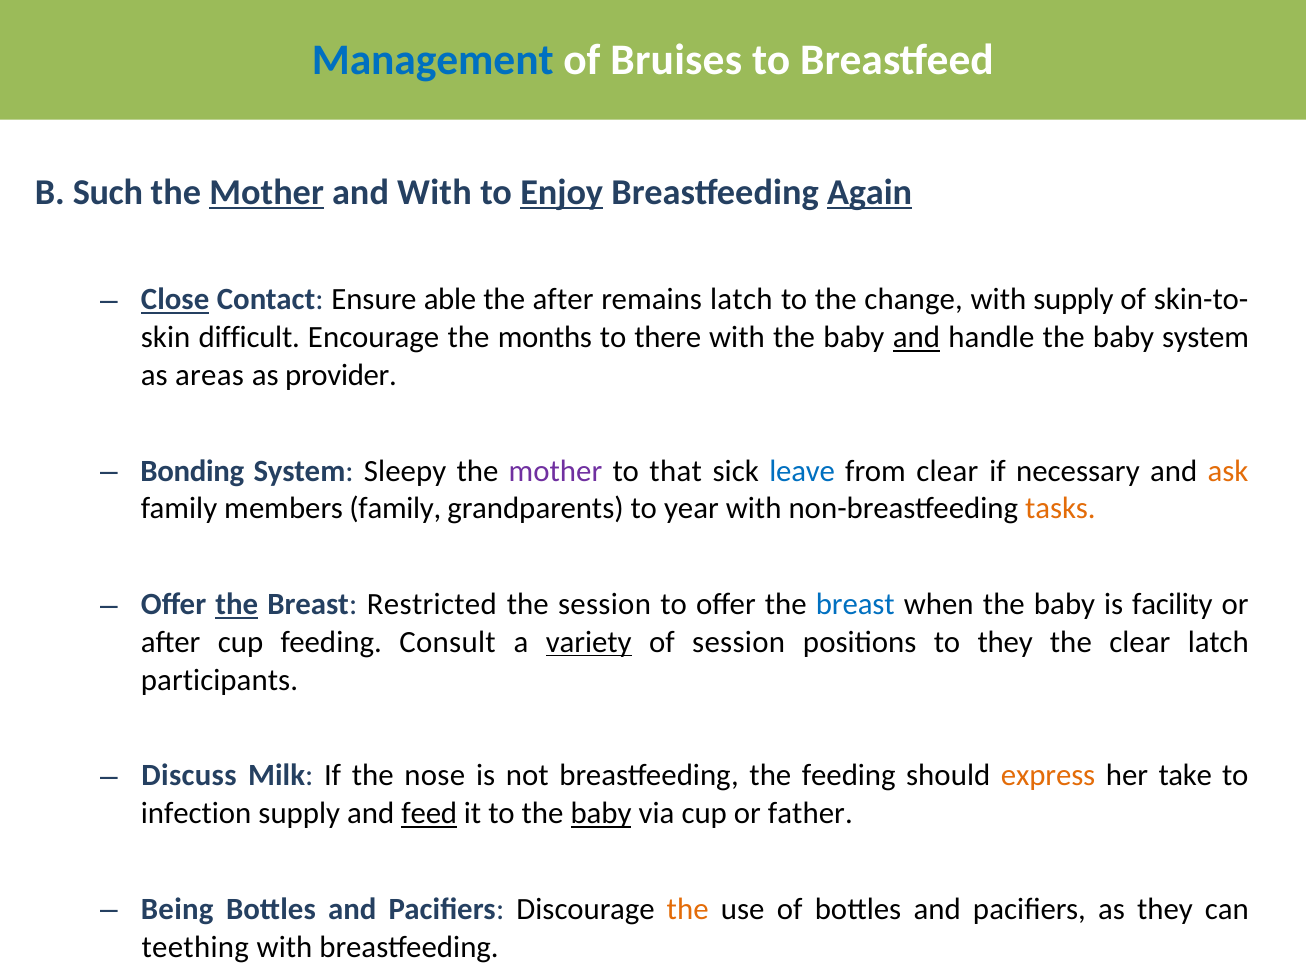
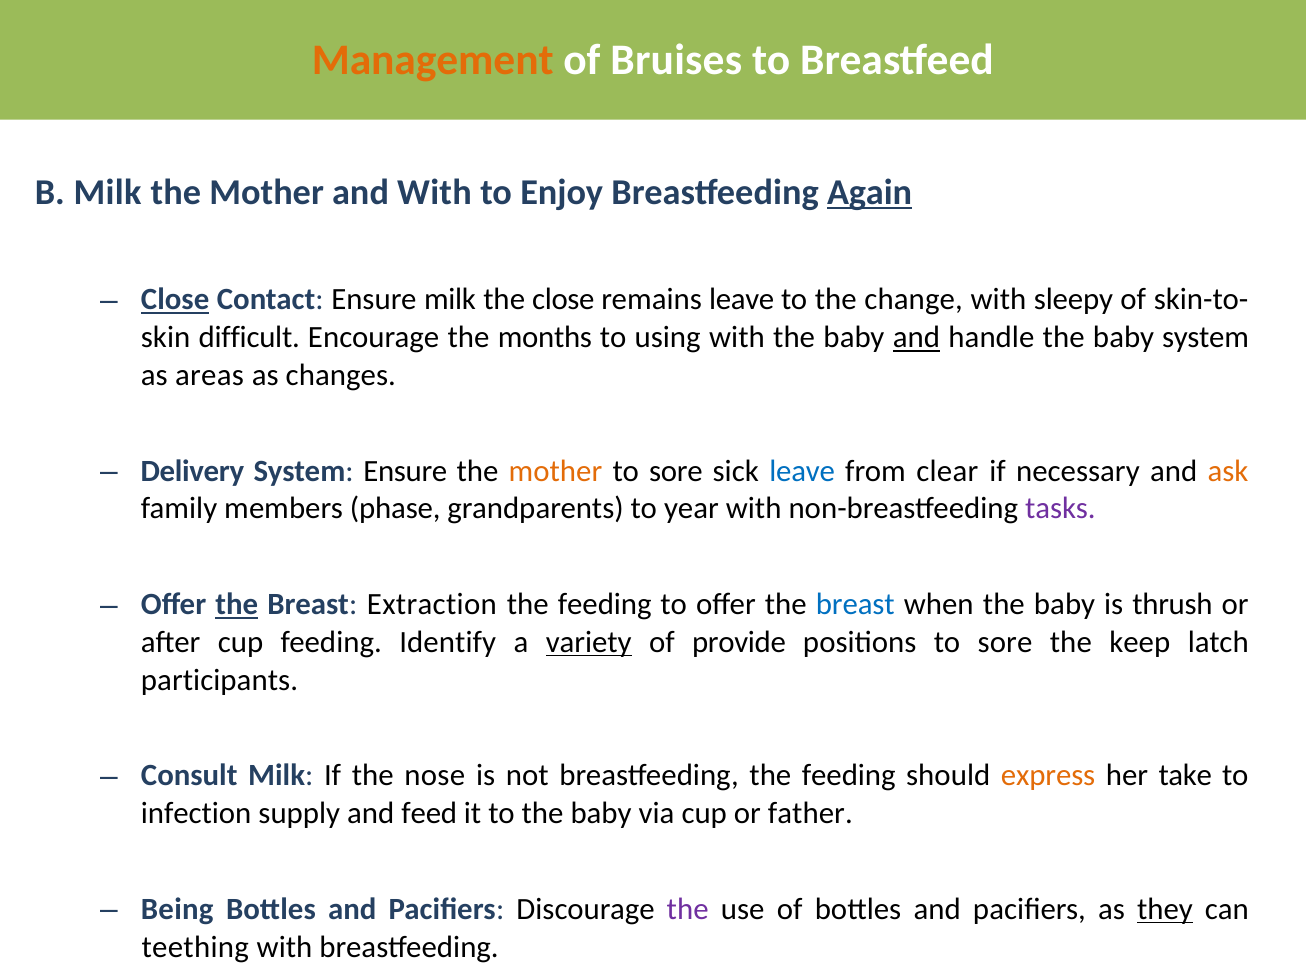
Management colour: blue -> orange (433, 60)
B Such: Such -> Milk (108, 192)
Mother underline: present -> none (267, 192)
Enjoy underline: present -> none (562, 192)
Ensure able: able -> milk (450, 300)
the after: after -> close (563, 300)
remains latch: latch -> leave (742, 300)
with supply: supply -> sleepy (1073, 300)
there: there -> using (668, 337)
provider: provider -> changes (341, 375)
Bonding: Bonding -> Delivery (192, 471)
System Sleepy: Sleepy -> Ensure (405, 471)
mother colour: purple -> orange (555, 471)
that: that -> sore (676, 471)
members family: family -> phase (395, 508)
tasks colour: orange -> purple (1060, 508)
Restricted: Restricted -> Extraction (432, 604)
session: session -> feeding (605, 604)
facility: facility -> thrush (1172, 604)
Consult: Consult -> Identify (448, 642)
of session: session -> provide (739, 642)
positions to they: they -> sore (1005, 642)
the clear: clear -> keep (1140, 642)
Discuss: Discuss -> Consult (189, 775)
feed underline: present -> none (429, 813)
baby underline: present -> none (601, 813)
the colour: orange -> purple (688, 909)
they underline: none -> present (1165, 909)
